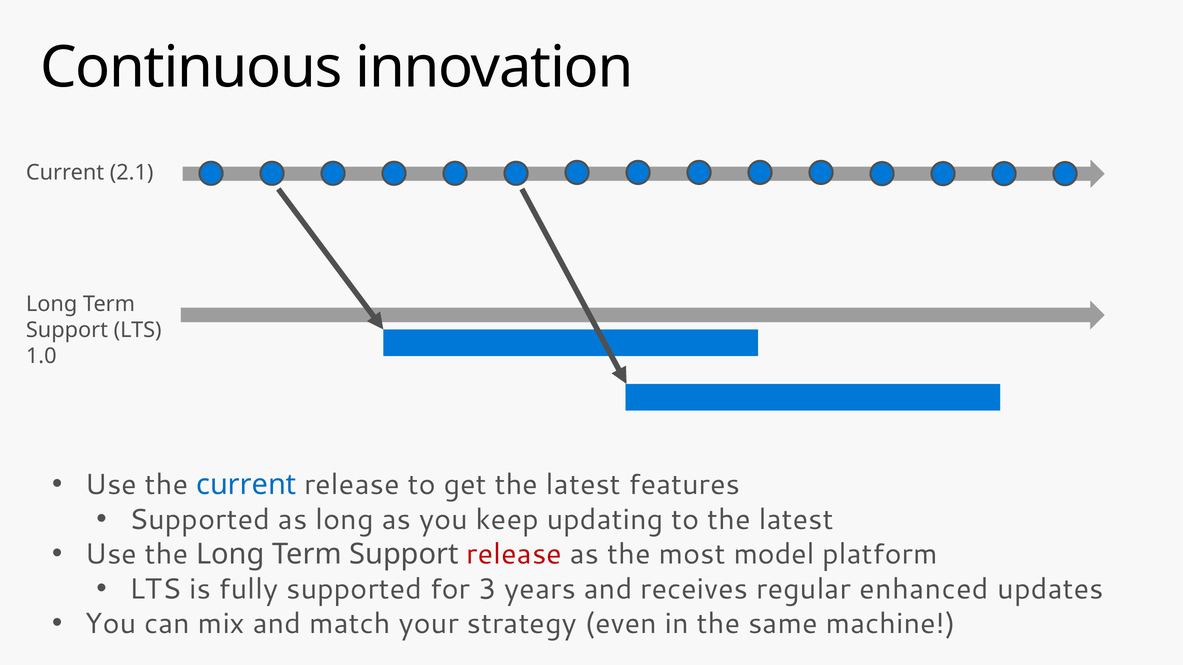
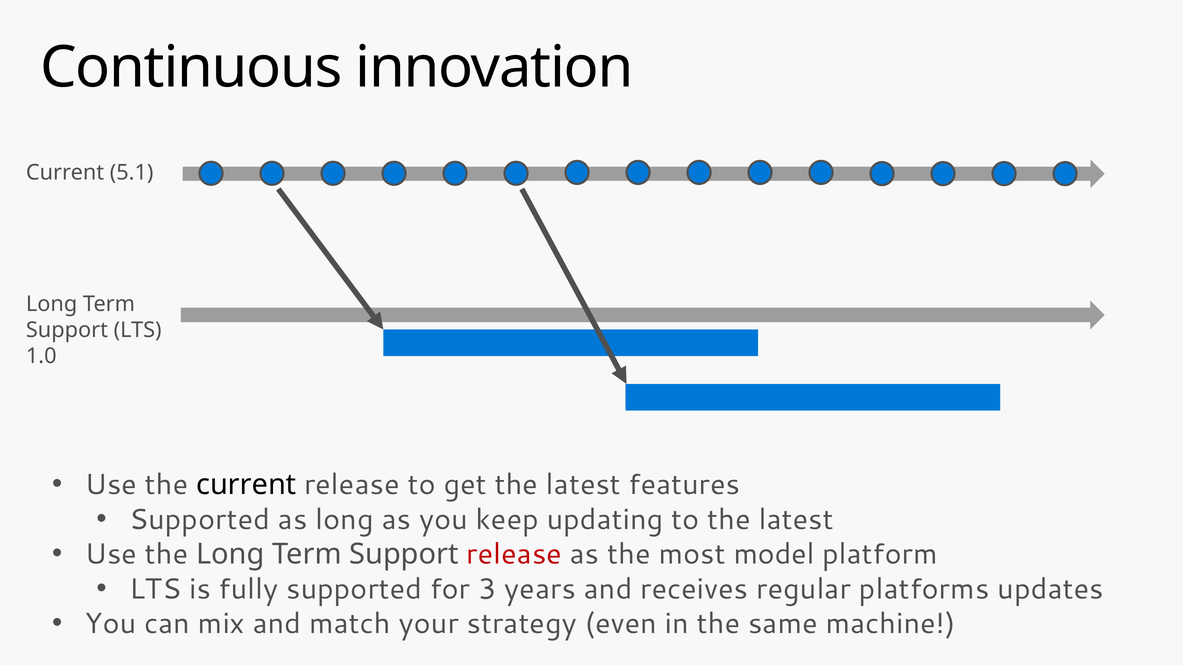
2.1: 2.1 -> 5.1 (132, 173)
current colour: blue -> black (246, 485)
enhanced: enhanced -> platforms (924, 589)
